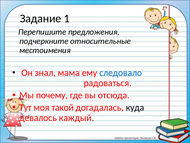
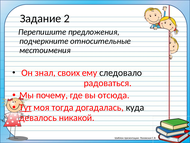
1: 1 -> 2 (67, 18)
мама: мама -> своих (69, 72)
следовало colour: blue -> black (121, 72)
Тут underline: none -> present (25, 107)
такой: такой -> тогда (63, 107)
каждый: каждый -> никакой (77, 117)
